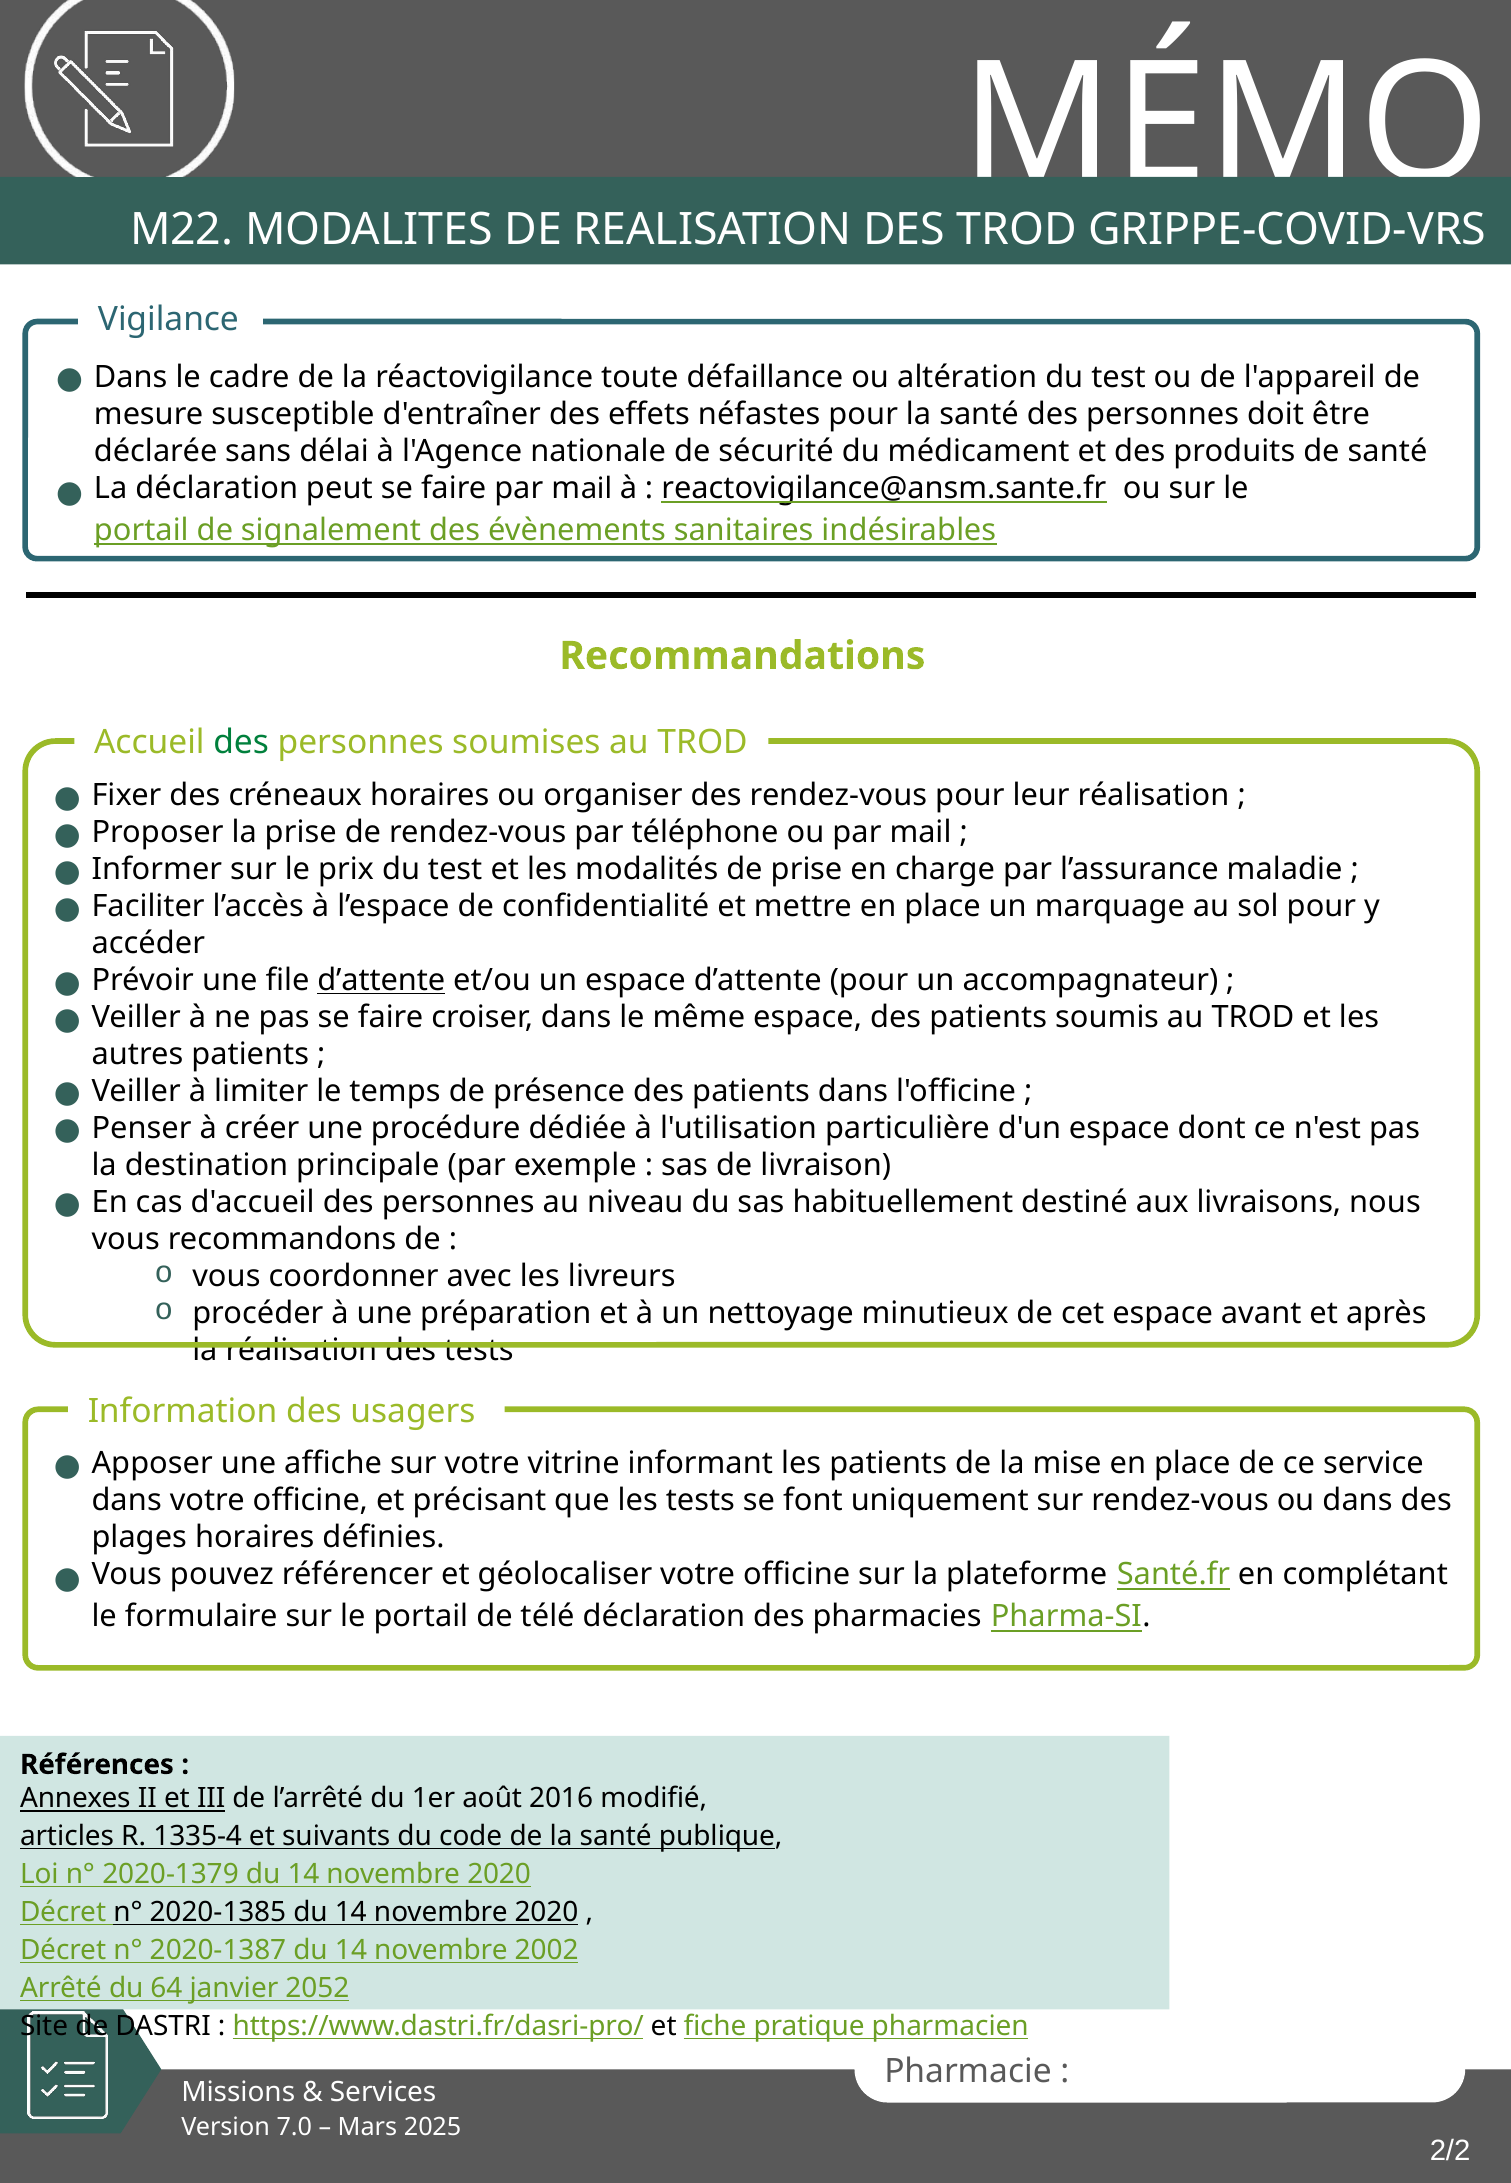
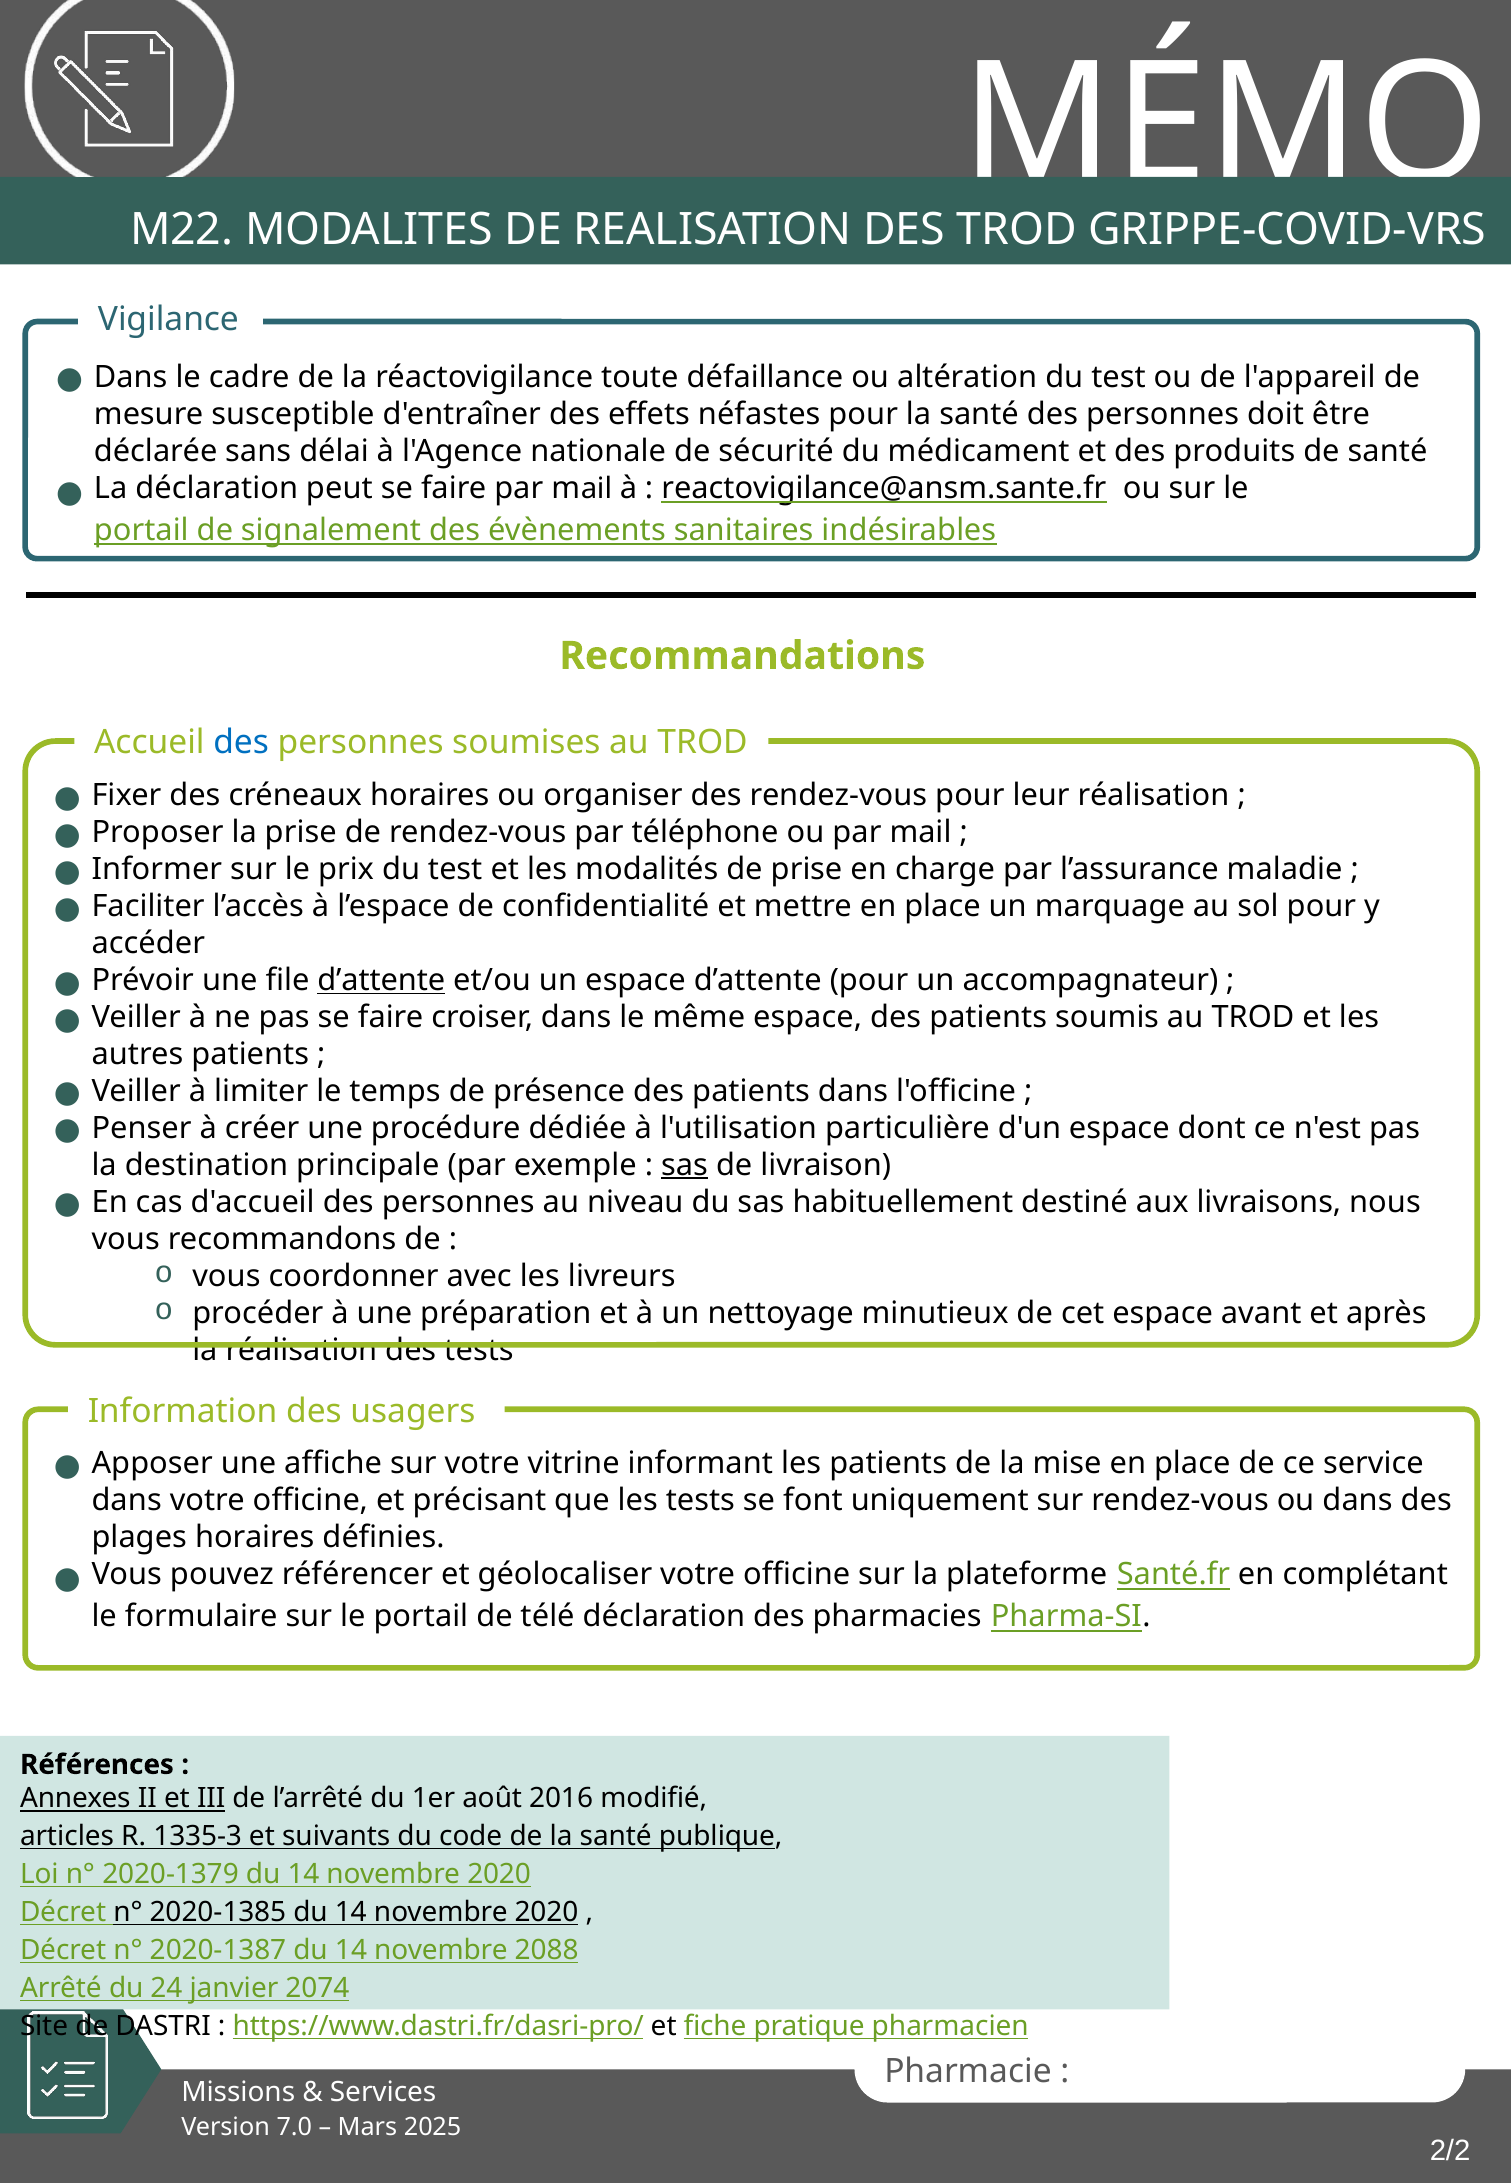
des colour: green -> blue (241, 743)
sas underline: none -> present (684, 1165)
1335-4: 1335-4 -> 1335-3 (198, 1836)
2002: 2002 -> 2088 (547, 1950)
64: 64 -> 24 (166, 1988)
2052: 2052 -> 2074 (317, 1988)
